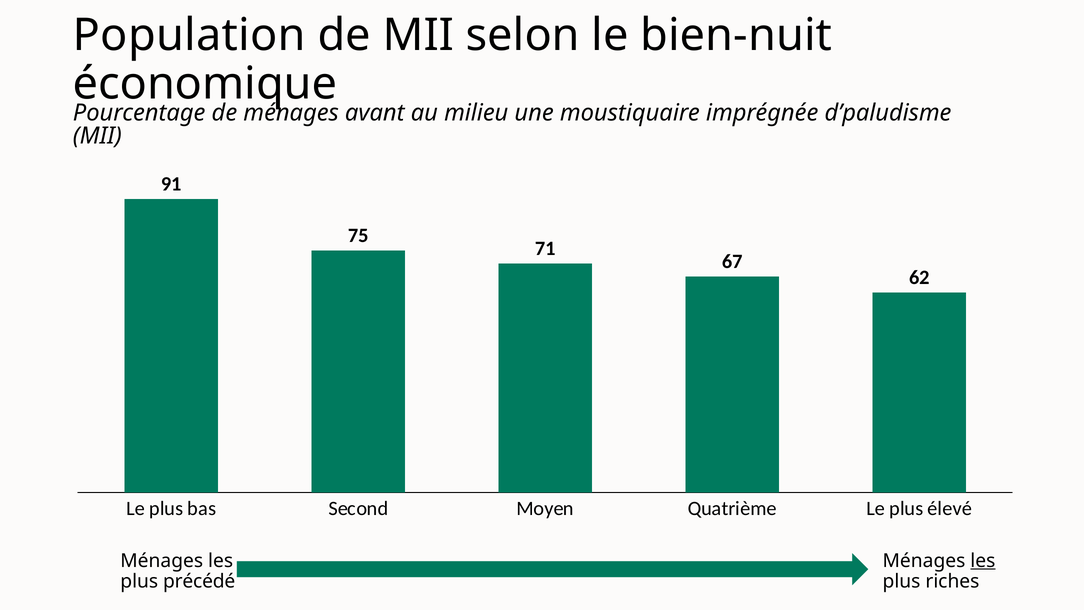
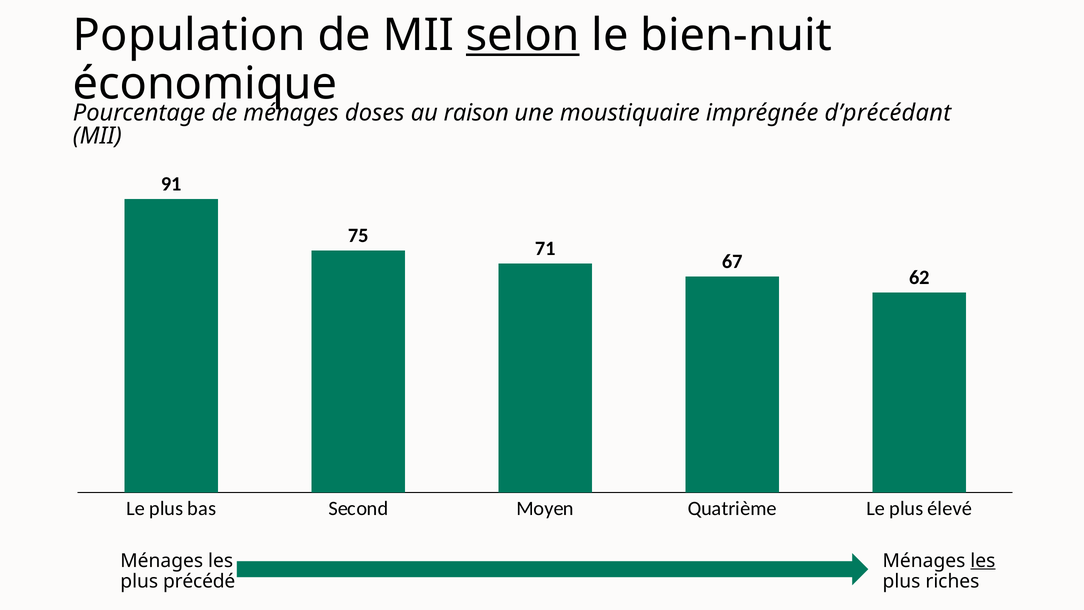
selon underline: none -> present (523, 35)
avant: avant -> doses (375, 113)
milieu: milieu -> raison (476, 113)
d’paludisme: d’paludisme -> d’précédant (888, 113)
